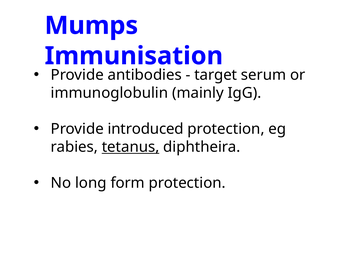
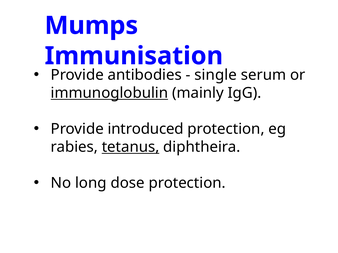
target: target -> single (216, 75)
immunoglobulin underline: none -> present (109, 93)
form: form -> dose (128, 183)
